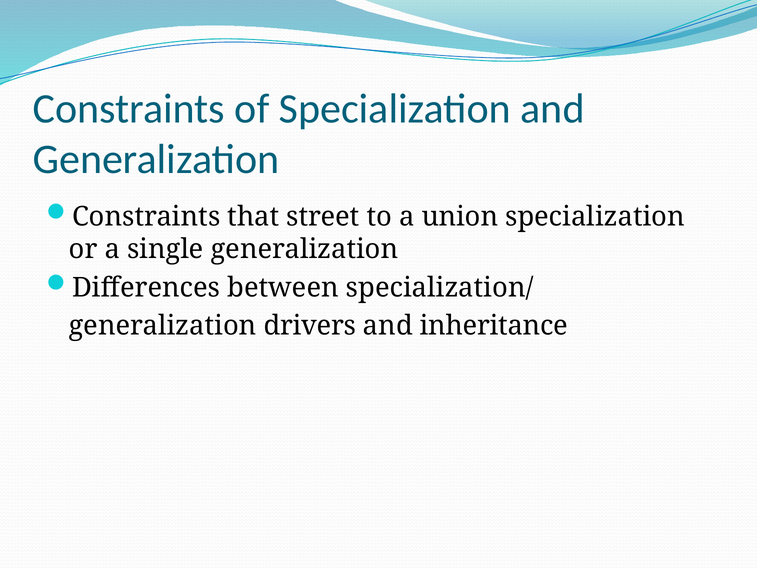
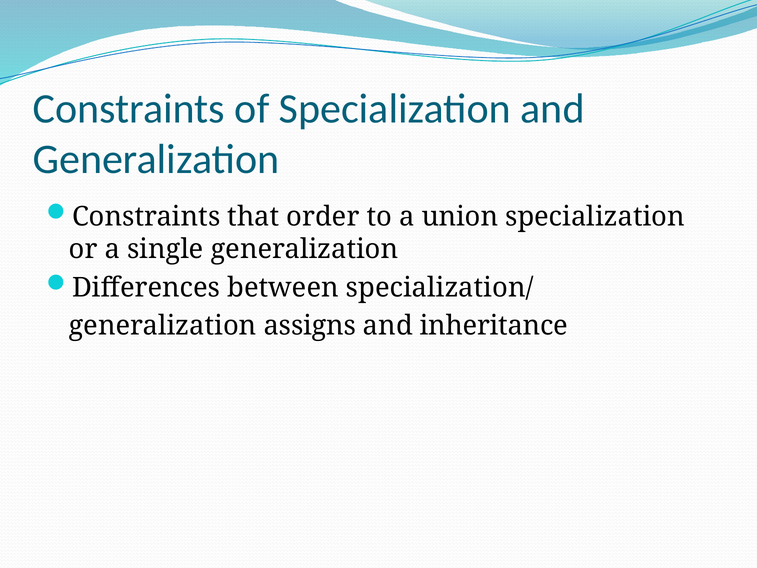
street: street -> order (323, 217)
drivers: drivers -> assigns (310, 326)
